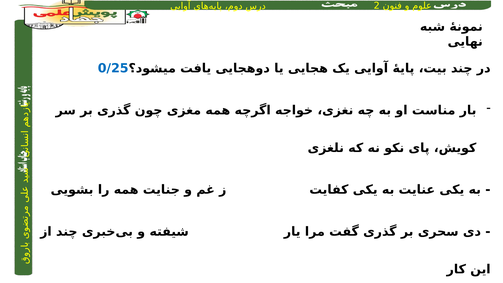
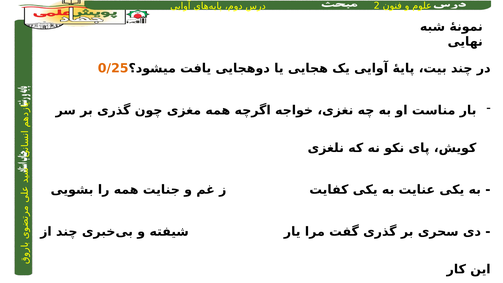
0/25 colour: blue -> orange (113, 68)
